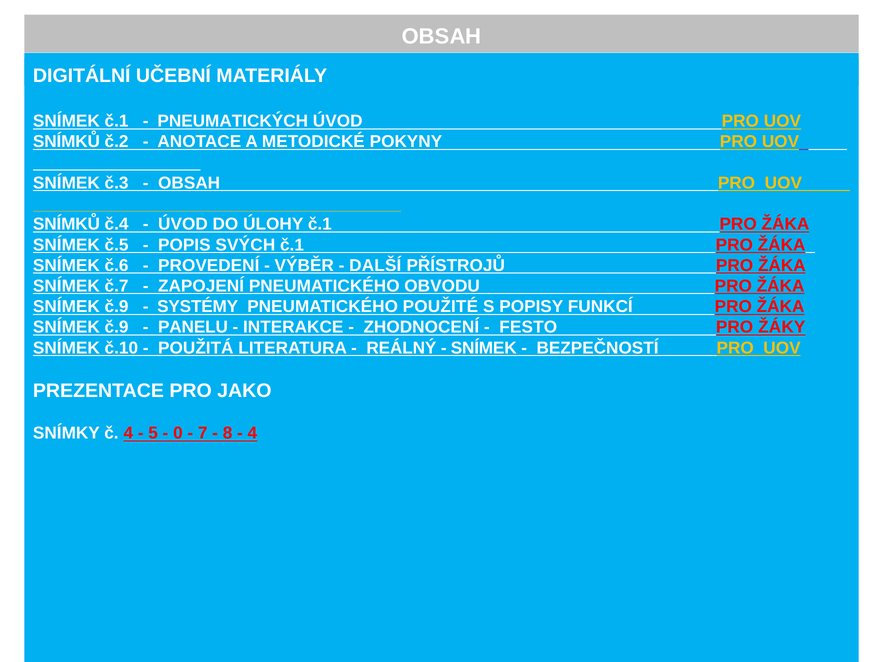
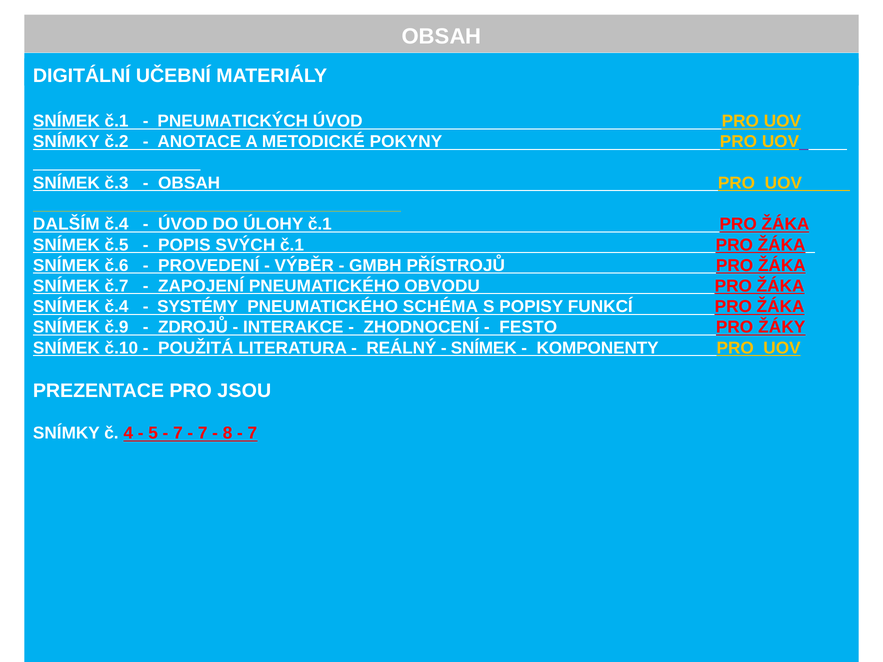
SNÍMKŮ: SNÍMKŮ -> SNÍMKY (66, 142)
SNÍMKŮ: SNÍMKŮ -> DALŠÍM (66, 224)
DALŠÍ: DALŠÍ -> GMBH (375, 266)
č.9: č.9 -> č.4 (117, 307)
POUŽITÉ: POUŽITÉ -> SCHÉMA (440, 307)
PANELU: PANELU -> ZDROJŮ (193, 327)
BEZPEČNOSTÍ: BEZPEČNOSTÍ -> KOMPONENTY (598, 348)
JAKO: JAKO -> JSOU (244, 391)
0: 0 -> 7 (178, 433)
4: 4 -> 7 (252, 433)
